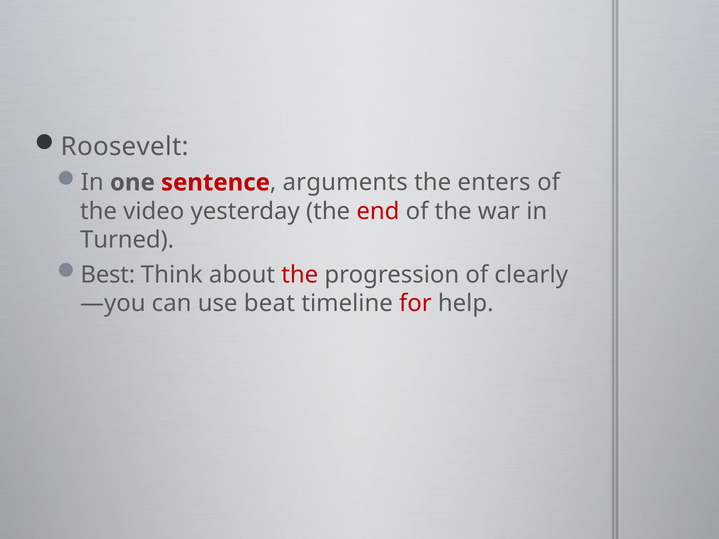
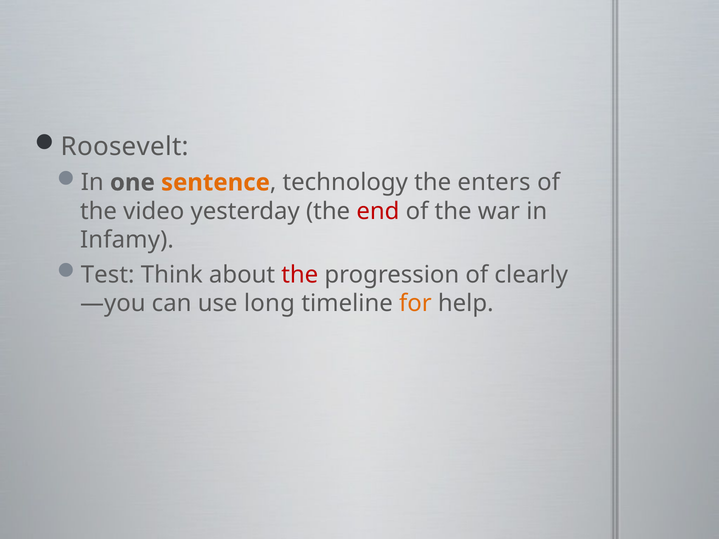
sentence colour: red -> orange (215, 183)
arguments: arguments -> technology (345, 183)
Turned: Turned -> Infamy (127, 240)
Best: Best -> Test (108, 275)
beat: beat -> long (269, 304)
for colour: red -> orange (415, 304)
